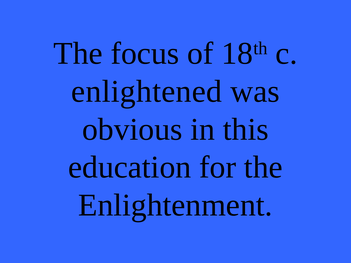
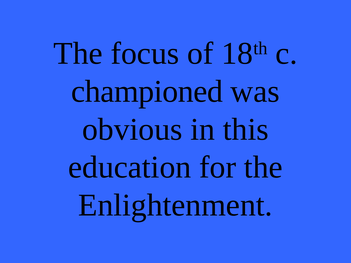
enlightened: enlightened -> championed (147, 91)
